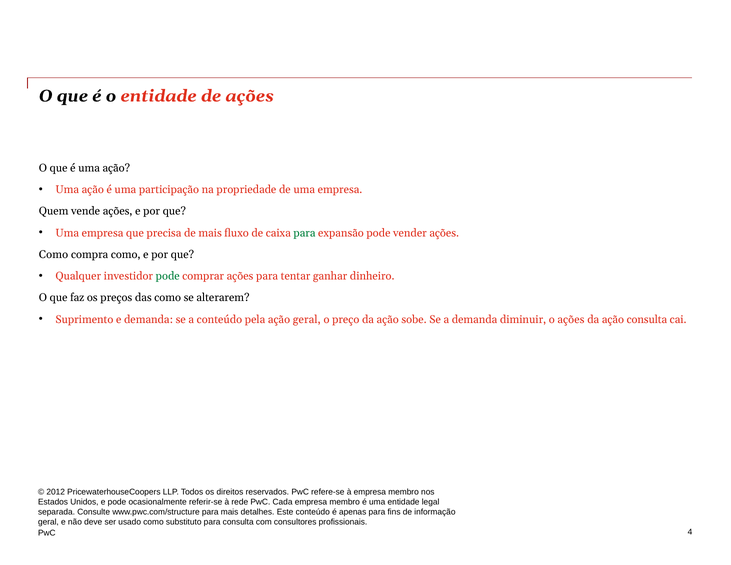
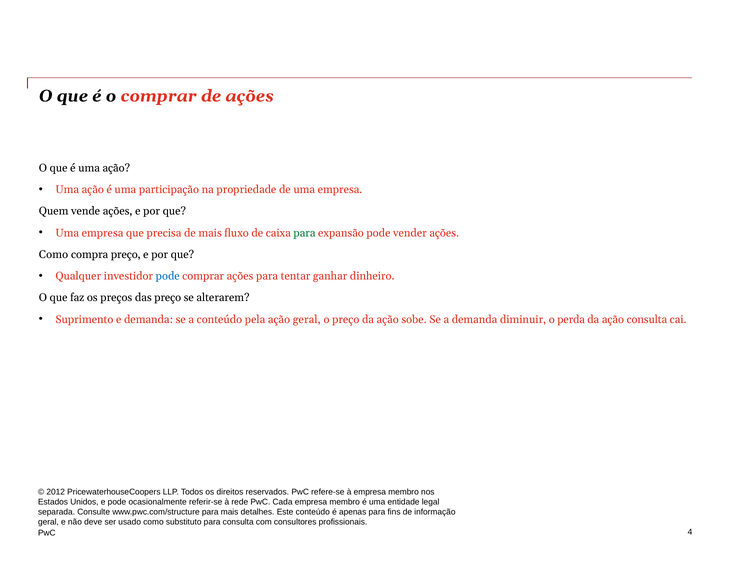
o entidade: entidade -> comprar (159, 96)
compra como: como -> preço (126, 254)
pode colour: green -> blue (168, 276)
das como: como -> preço (168, 298)
o ações: ações -> perda (571, 319)
